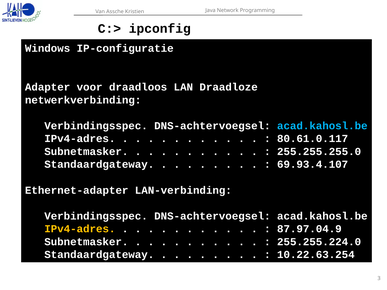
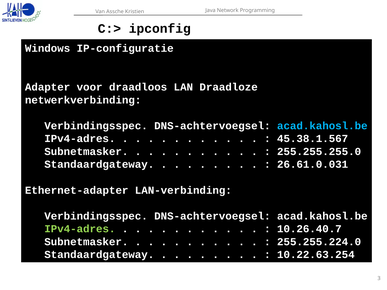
80.61.0.117: 80.61.0.117 -> 45.38.1.567 (313, 139)
69.93.4.107: 69.93.4.107 -> 26.61.0.031 (313, 165)
IPv4-adres colour: yellow -> light green (80, 229)
87.97.04.9: 87.97.04.9 -> 10.26.40.7 (309, 229)
